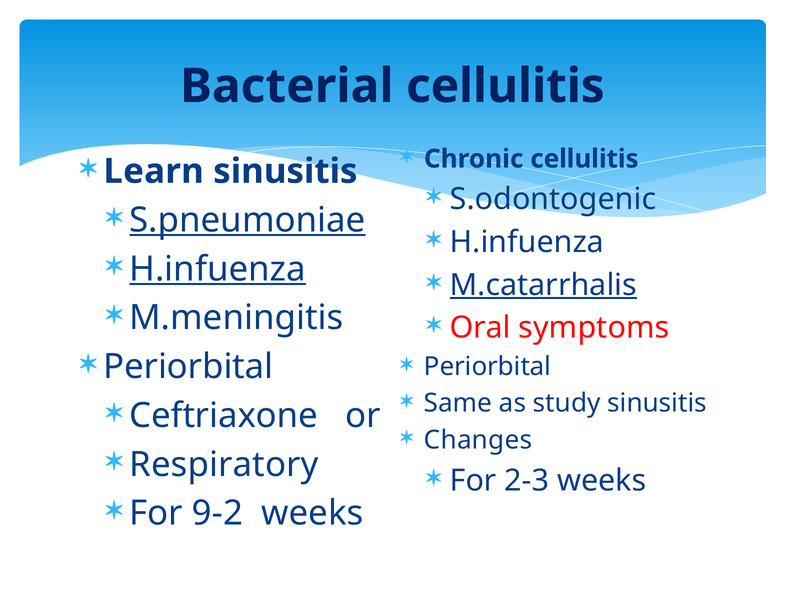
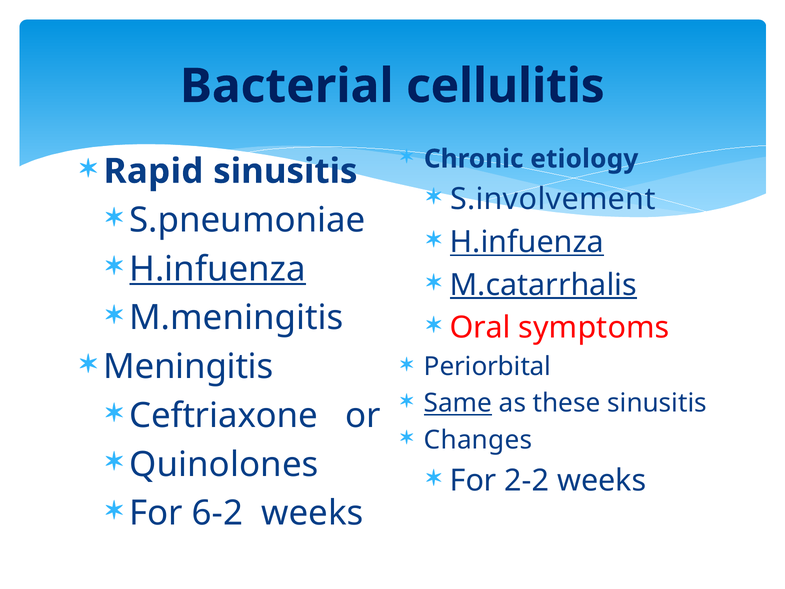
Chronic cellulitis: cellulitis -> etiology (584, 159)
Learn: Learn -> Rapid (154, 171)
S.odontogenic: S.odontogenic -> S.involvement (553, 199)
S.pneumoniae underline: present -> none (247, 220)
H.infuenza underline: none -> present (527, 242)
Periorbital: Periorbital -> Meningitis (188, 367)
Same underline: none -> present (458, 403)
study: study -> these (567, 403)
Respiratory: Respiratory -> Quinolones (224, 464)
2-3: 2-3 -> 2-2 (527, 480)
9-2: 9-2 -> 6-2 (218, 513)
